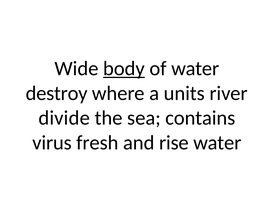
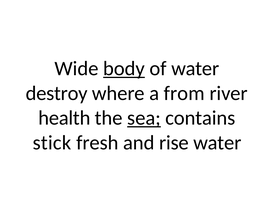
units: units -> from (184, 93)
divide: divide -> health (64, 118)
sea underline: none -> present (144, 118)
virus: virus -> stick (52, 142)
